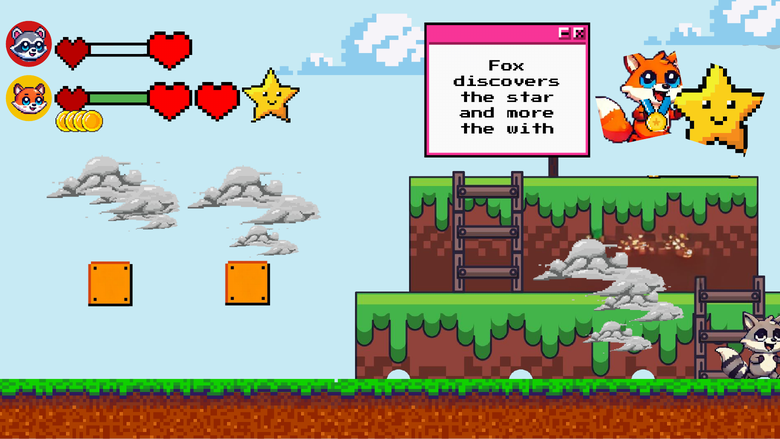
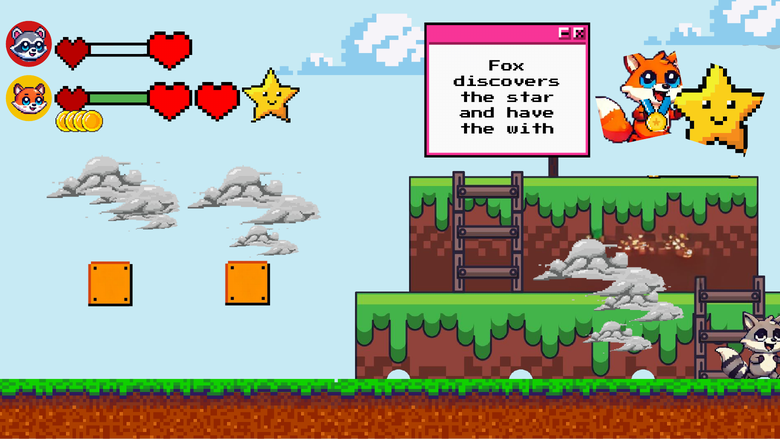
more: more -> have (531, 116)
